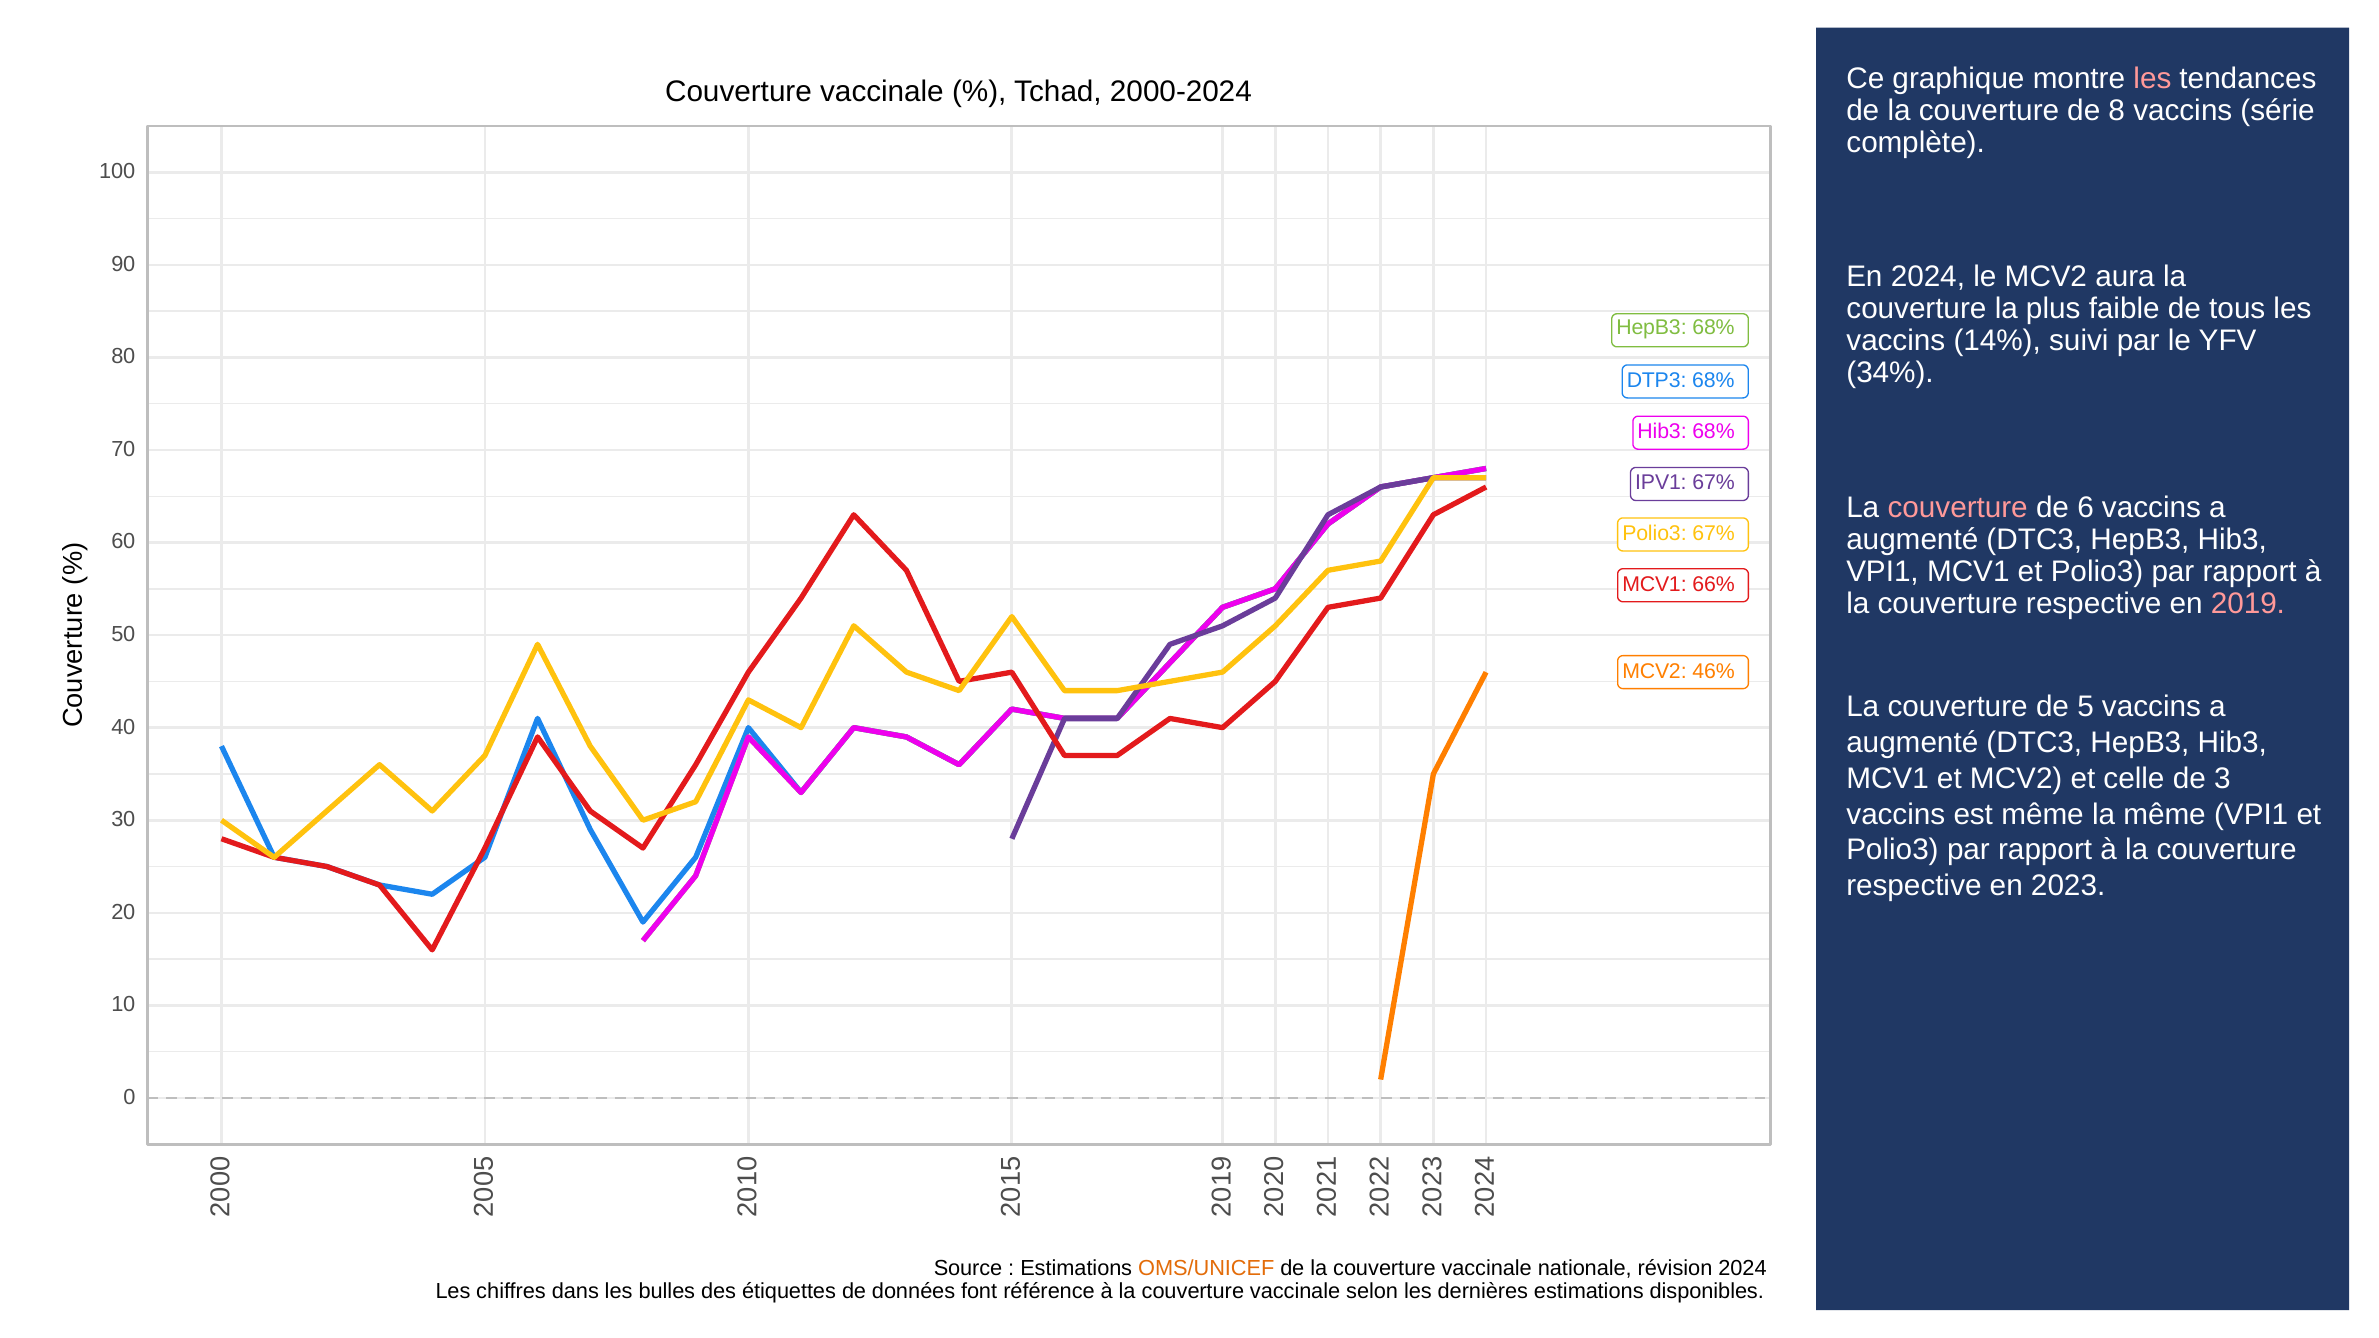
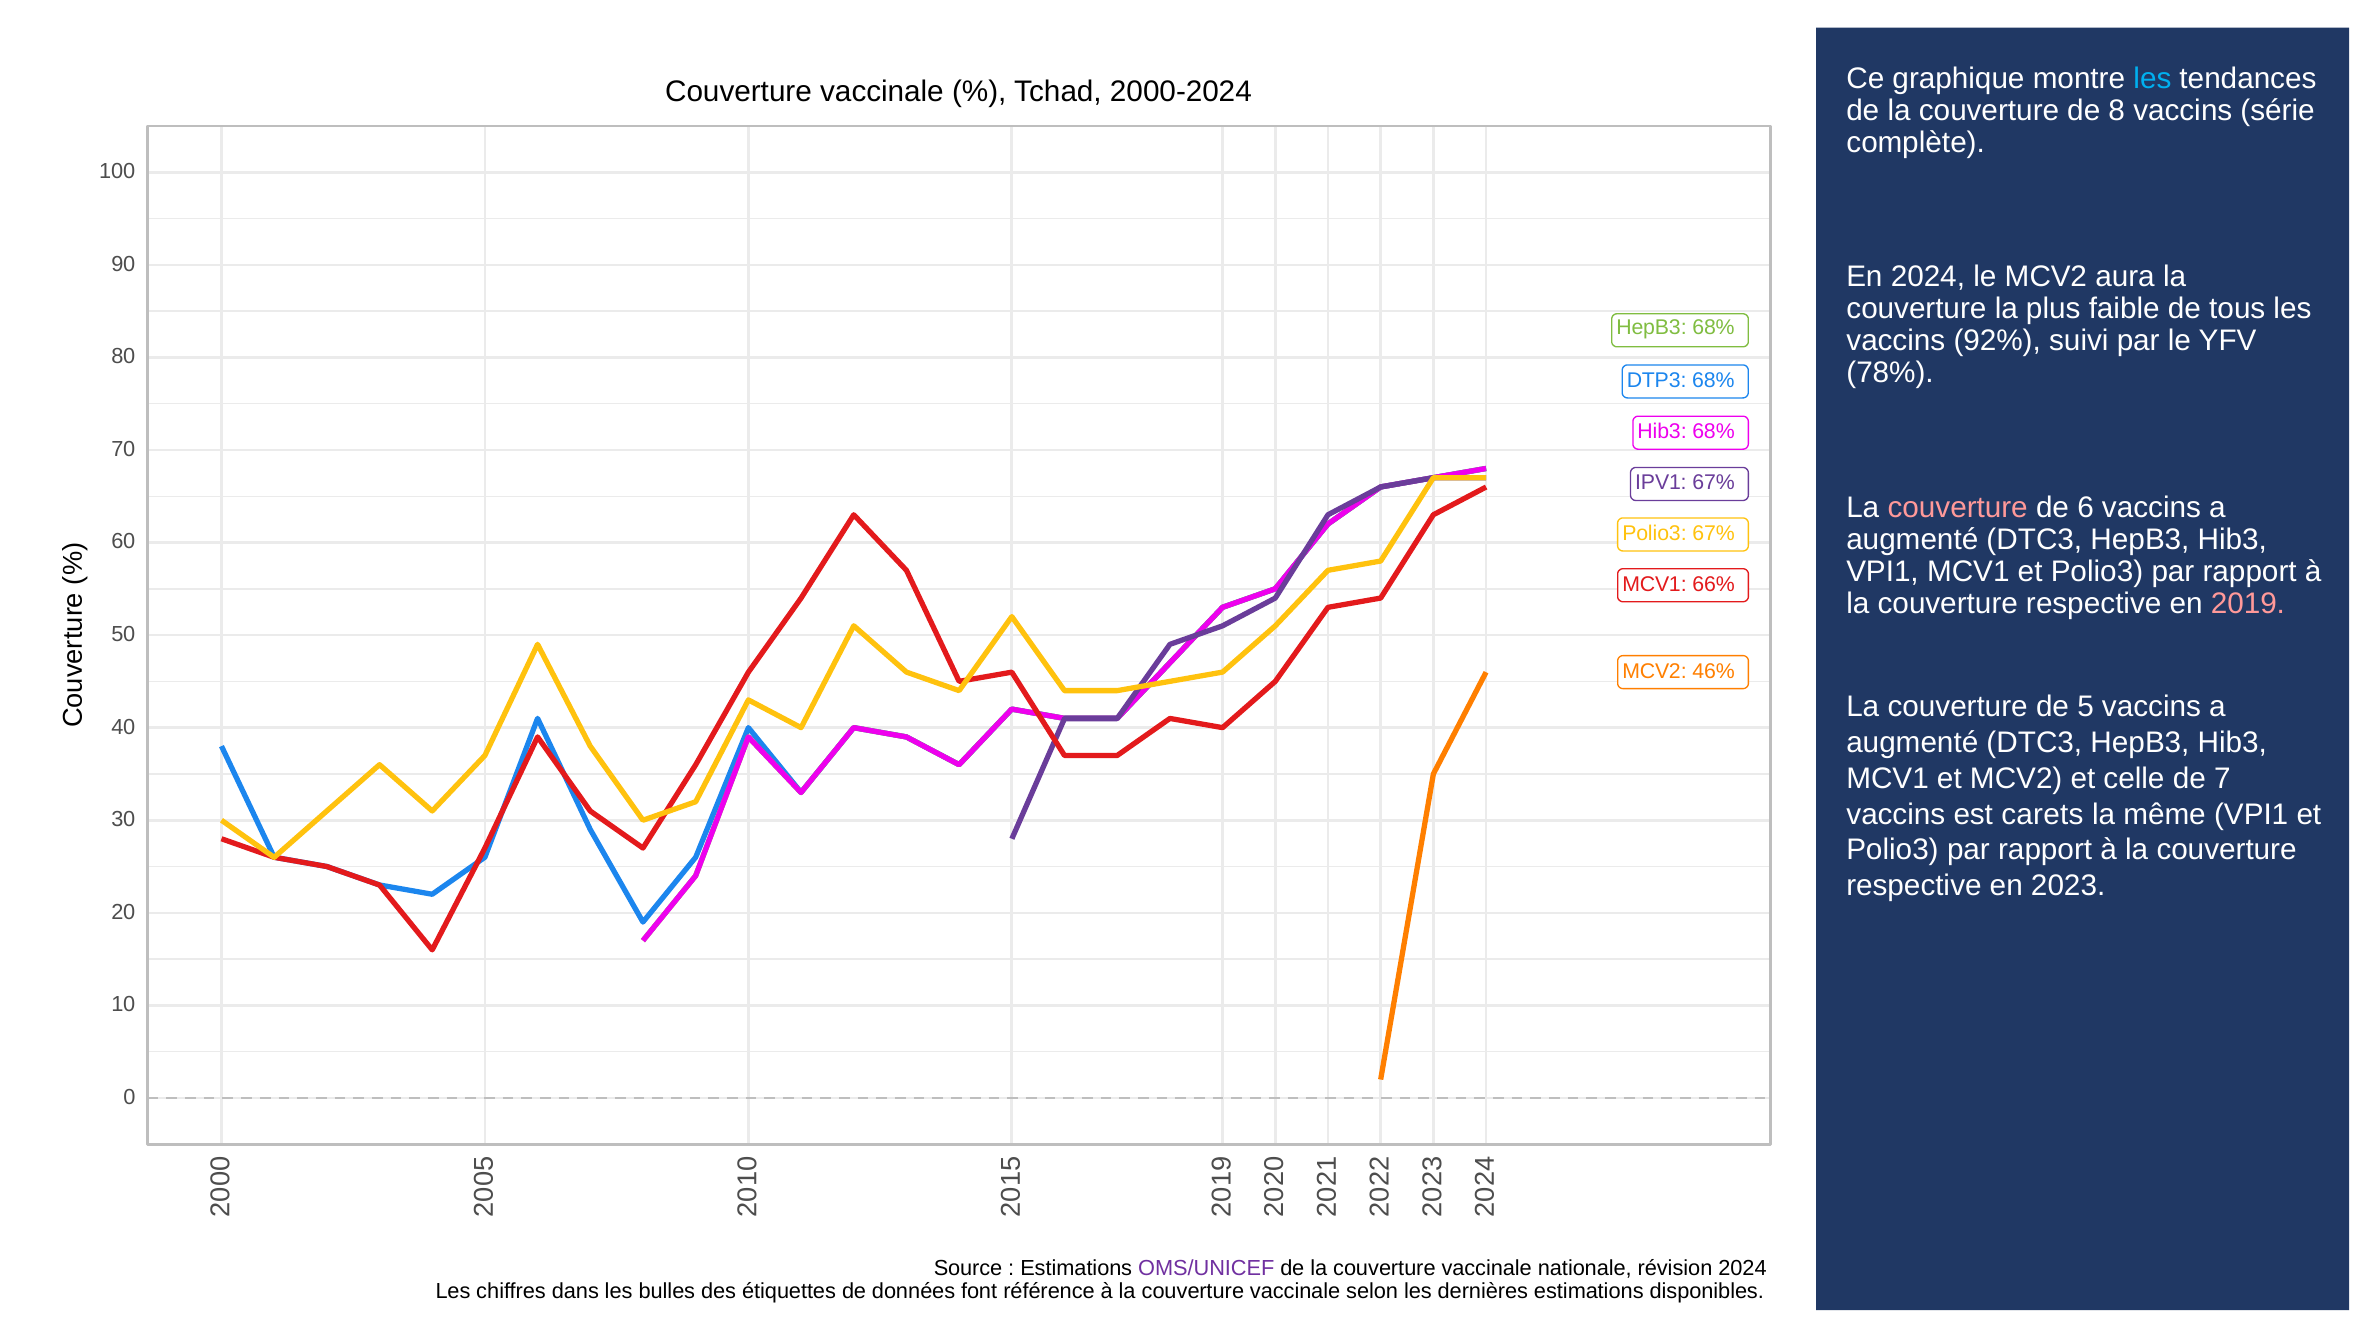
les colour: pink -> light blue (2152, 78)
14%: 14% -> 92% (1997, 341)
34%: 34% -> 78% (1890, 373)
de 3: 3 -> 7 (2222, 779)
est même: même -> carets (2042, 814)
OMS/UNICEF colour: orange -> purple (1206, 1268)
